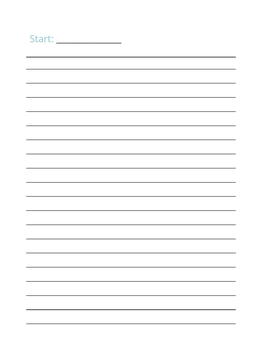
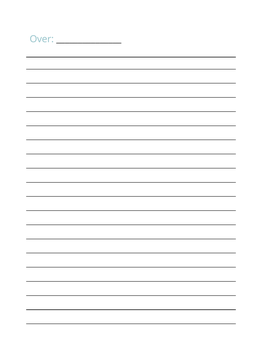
Start: Start -> Over (42, 39)
